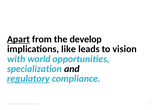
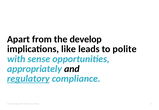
Apart underline: present -> none (18, 39)
vision: vision -> polite (125, 49)
world: world -> sense (39, 59)
specialization: specialization -> appropriately (34, 69)
